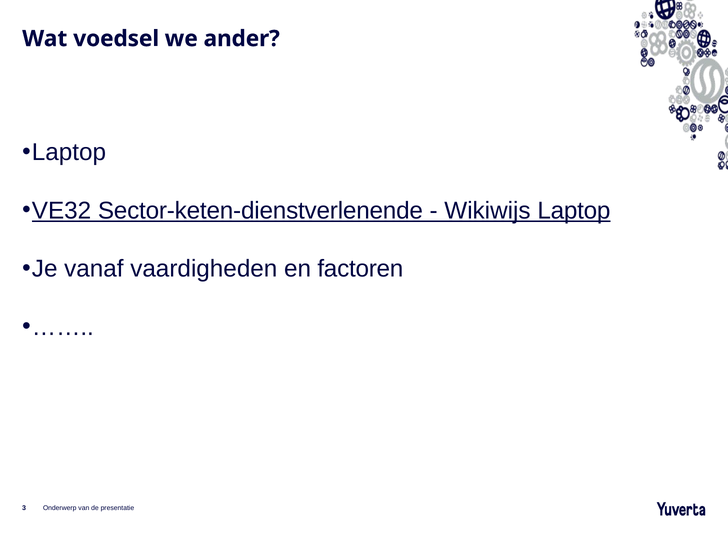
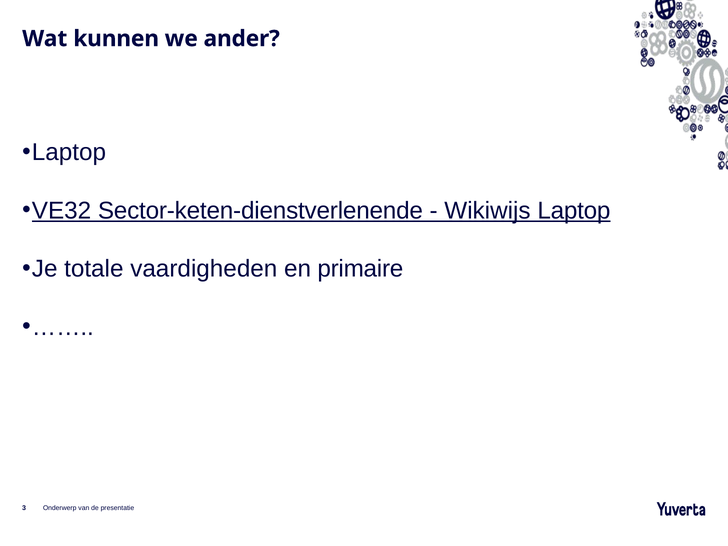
voedsel: voedsel -> kunnen (116, 39)
vanaf: vanaf -> totale (94, 269)
factoren: factoren -> primaire (360, 269)
